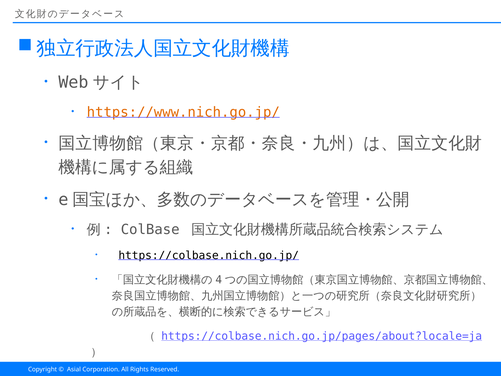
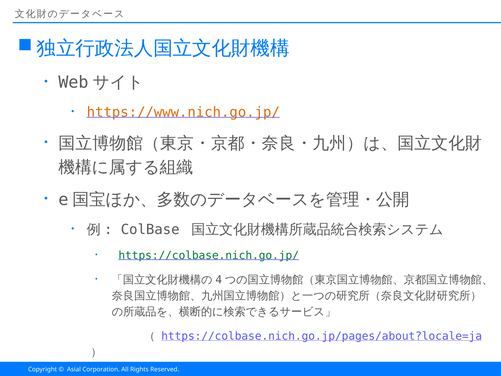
https://colbase.nich.go.jp/ colour: black -> green (209, 255)
